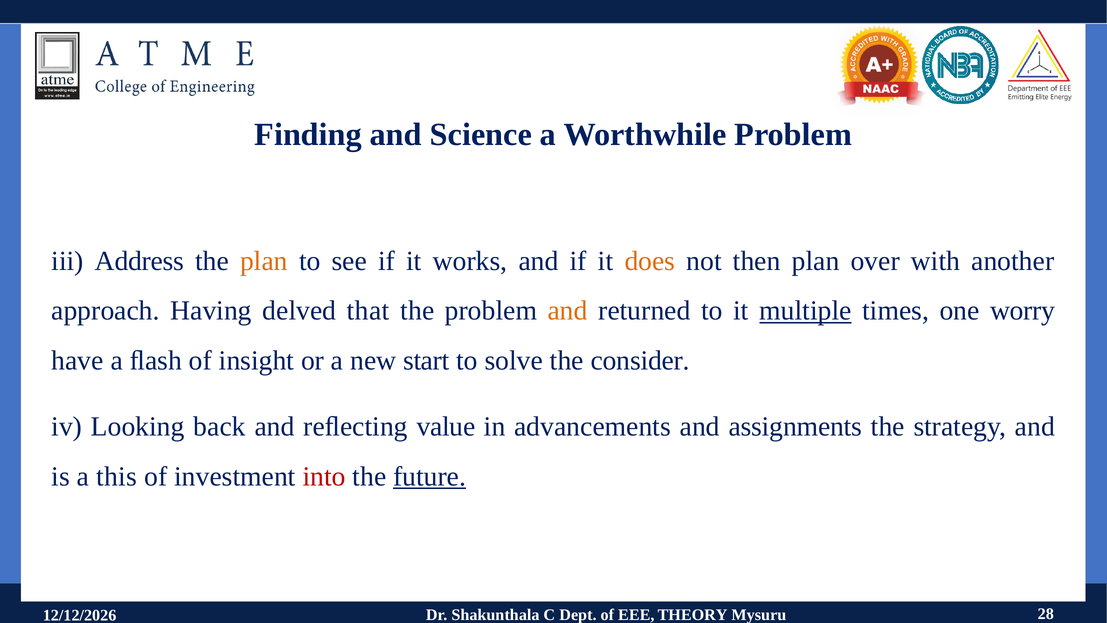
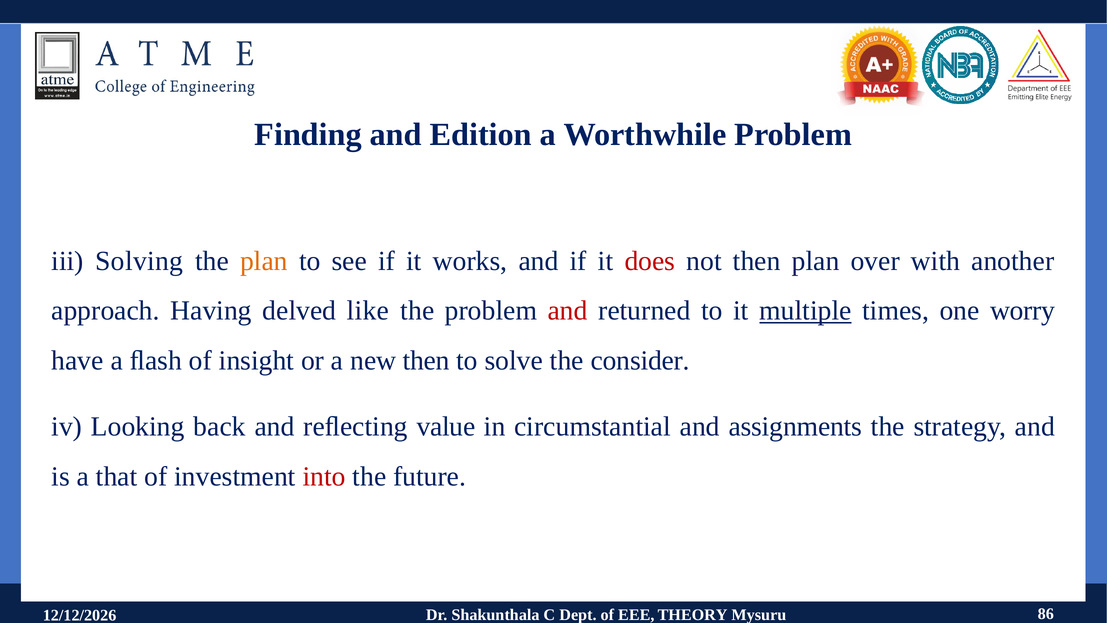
Science: Science -> Edition (481, 134)
Address: Address -> Solving (139, 261)
does colour: orange -> red (650, 261)
that: that -> like (368, 311)
and colour: orange -> red (568, 311)
new start: start -> then (426, 360)
advancements: advancements -> circumstantial (593, 426)
this: this -> that (117, 476)
future underline: present -> none (430, 476)
28: 28 -> 86 (1046, 614)
